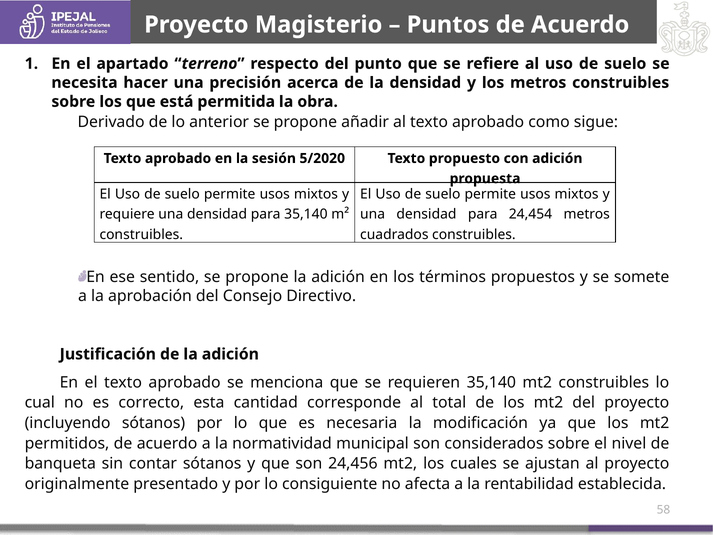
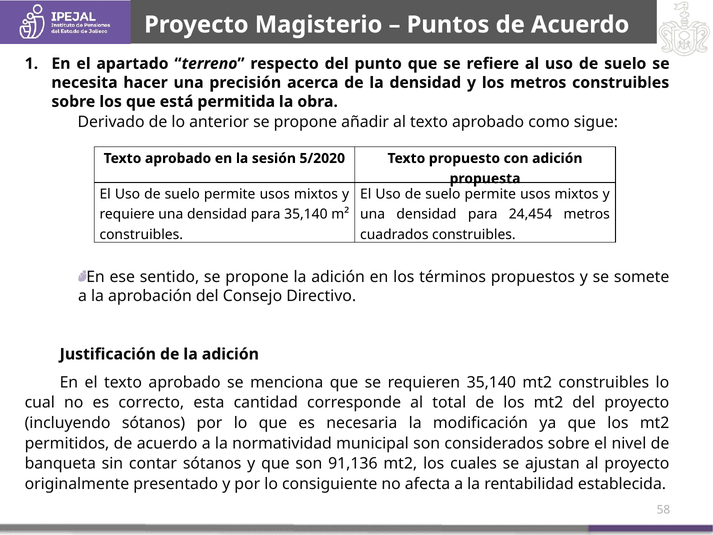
24,456: 24,456 -> 91,136 (353, 464)
